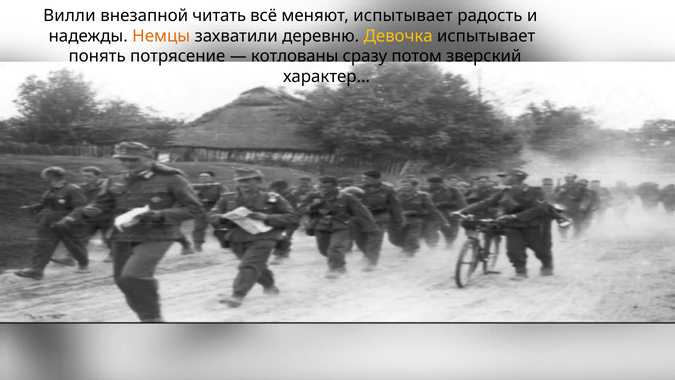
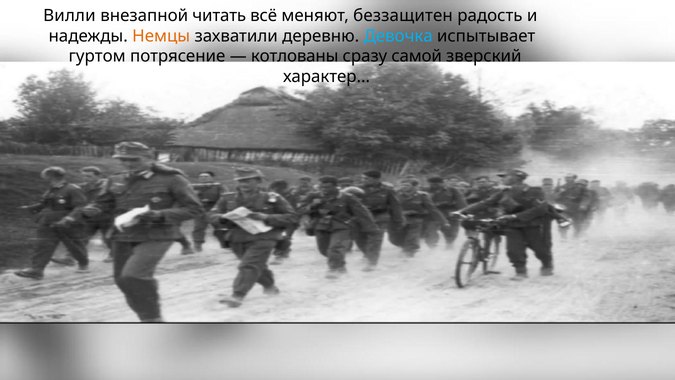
меняют испытывает: испытывает -> беззащитен (403, 16)
Девочка colour: yellow -> light blue (398, 36)
понять: понять -> гуртом (97, 56)
потом: потом -> самой (417, 56)
